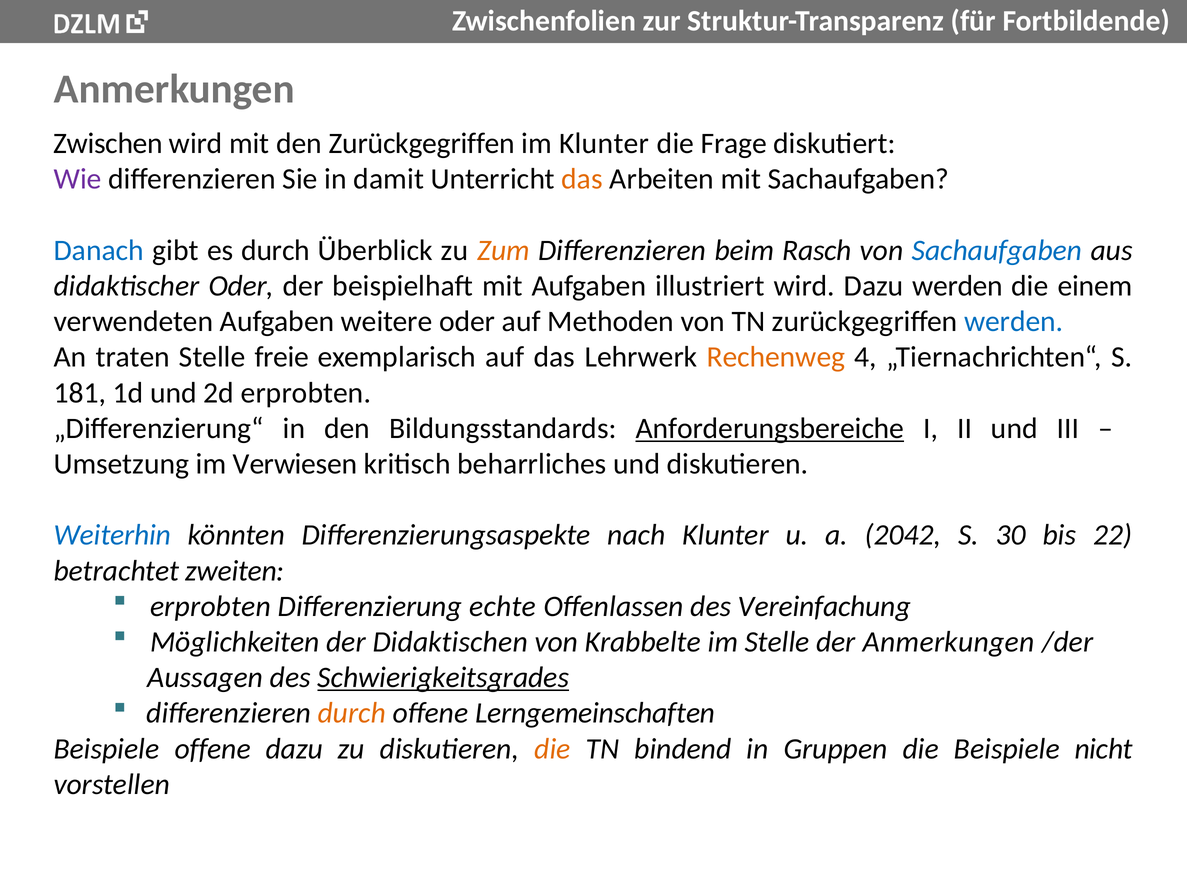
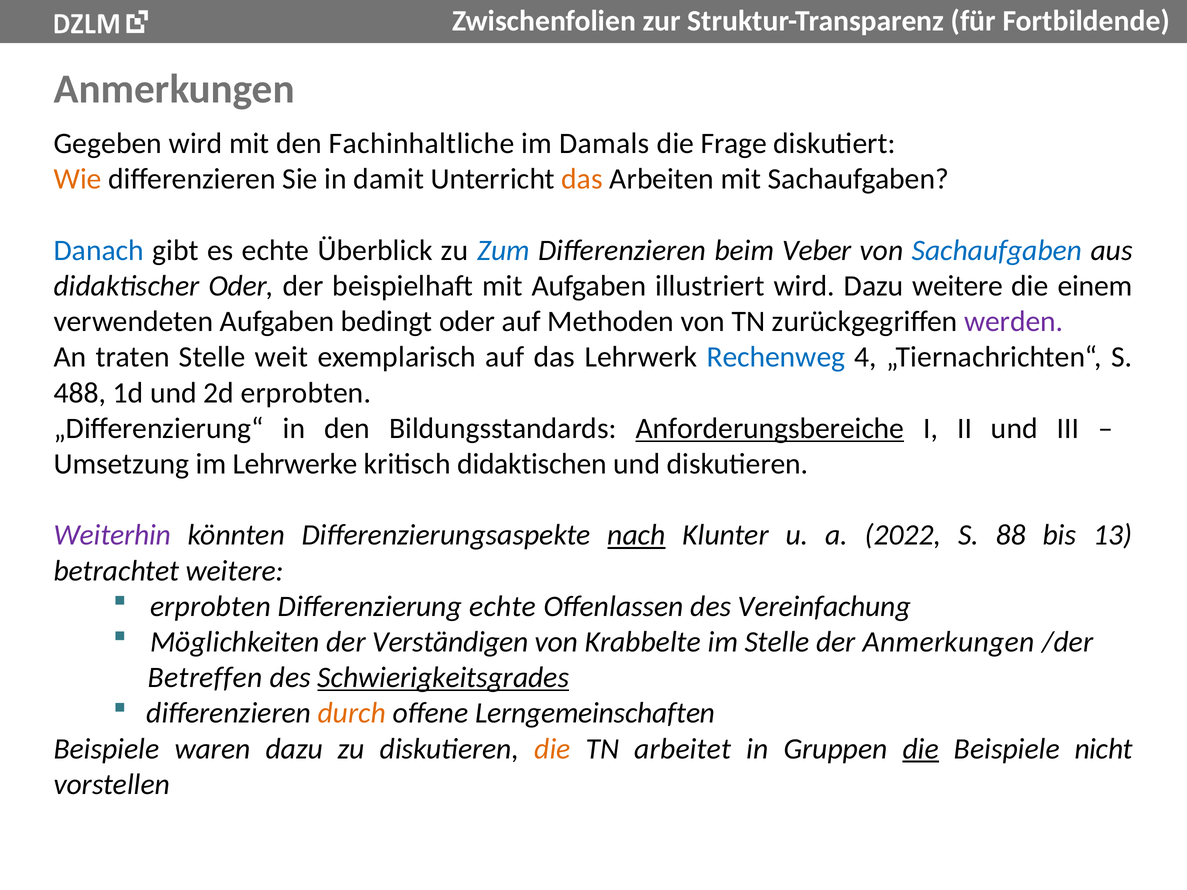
Zwischen: Zwischen -> Gegeben (108, 144)
den Zurückgegriffen: Zurückgegriffen -> Fachinhaltliche (422, 144)
im Klunter: Klunter -> Damals (604, 144)
Wie colour: purple -> orange (78, 179)
es durch: durch -> echte (276, 250)
Zum colour: orange -> blue (504, 250)
Rasch: Rasch -> Veber (817, 250)
Dazu werden: werden -> weitere (958, 286)
weitere: weitere -> bedingt (387, 322)
werden colour: blue -> purple (1014, 322)
freie: freie -> weit (282, 357)
Rechenweg colour: orange -> blue (776, 357)
181: 181 -> 488 (80, 393)
Verwiesen: Verwiesen -> Lehrwerke (295, 464)
beharrliches: beharrliches -> didaktischen (532, 464)
Weiterhin colour: blue -> purple (112, 535)
nach underline: none -> present (636, 535)
2042: 2042 -> 2022 (903, 535)
30: 30 -> 88 (1011, 535)
22: 22 -> 13 (1113, 535)
betrachtet zweiten: zweiten -> weitere (235, 571)
Didaktischen: Didaktischen -> Verständigen (450, 642)
Aussagen: Aussagen -> Betreffen (205, 678)
Beispiele offene: offene -> waren (213, 749)
bindend: bindend -> arbeitet (683, 749)
die underline: none -> present (921, 749)
